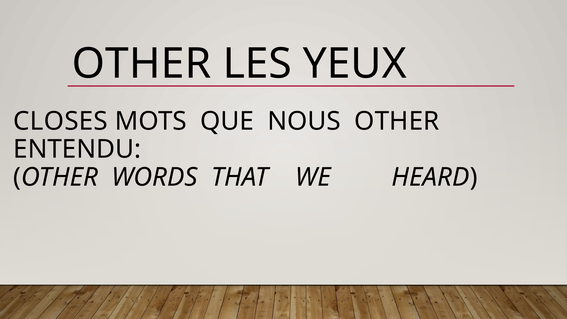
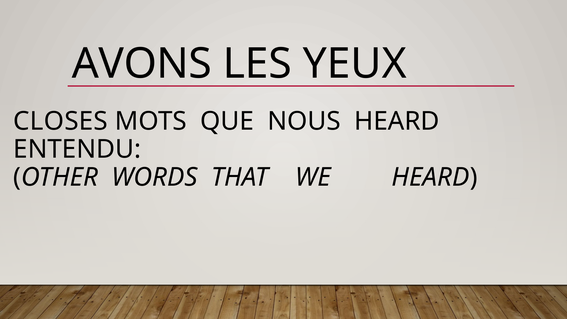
OTHER: OTHER -> AVONS (142, 64)
NOUS OTHER: OTHER -> HEARD (397, 121)
